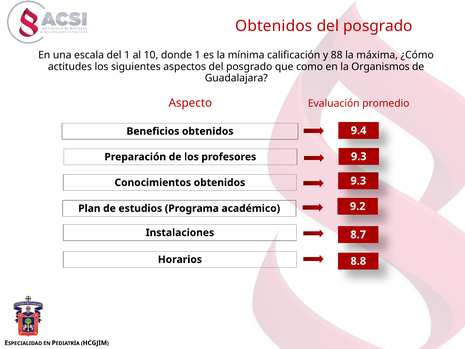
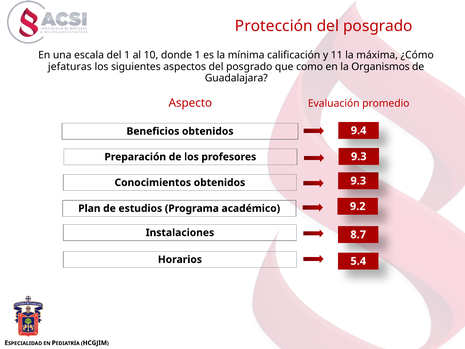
Obtenidos: Obtenidos -> Protección (274, 26)
88: 88 -> 11 (337, 55)
actitudes: actitudes -> jefaturas (70, 67)
8.8: 8.8 -> 5.4 (358, 261)
